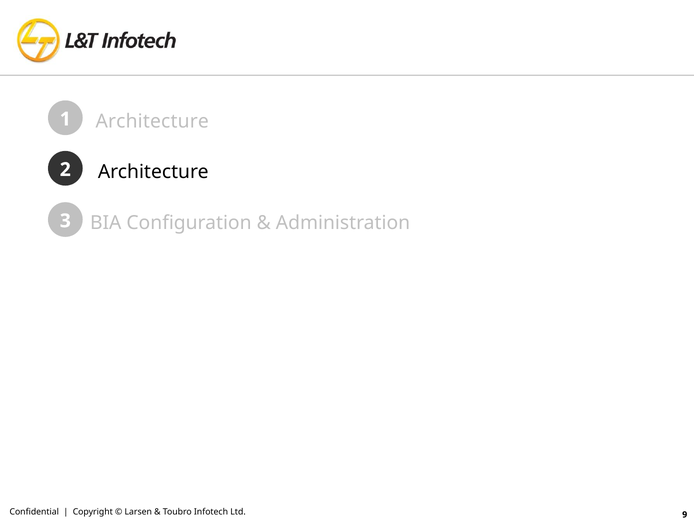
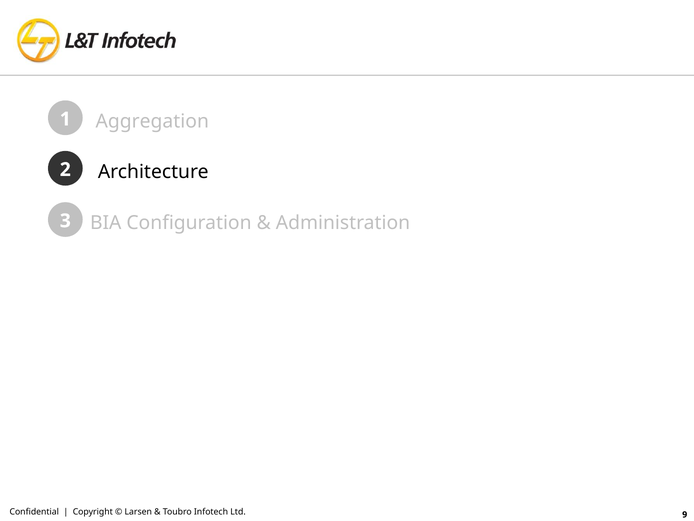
Architecture: Architecture -> Aggregation (152, 121)
